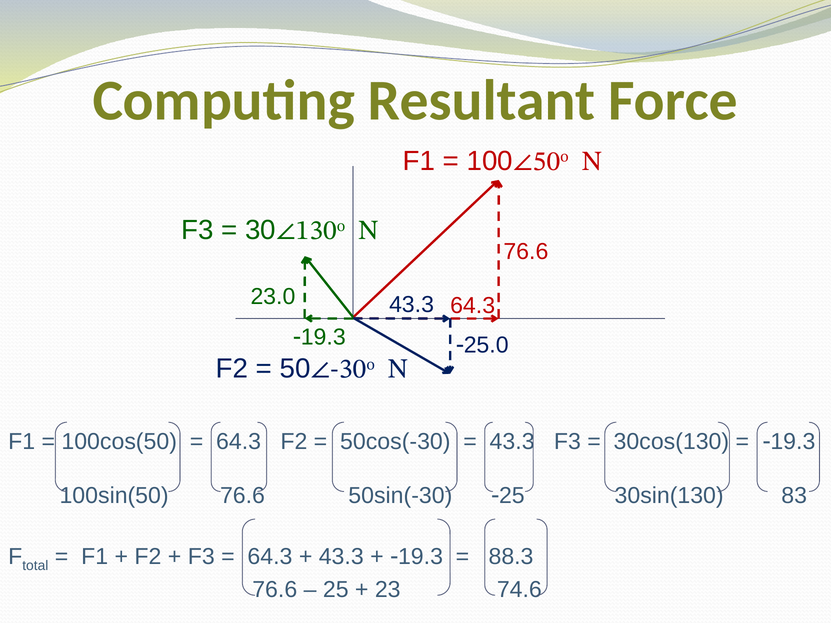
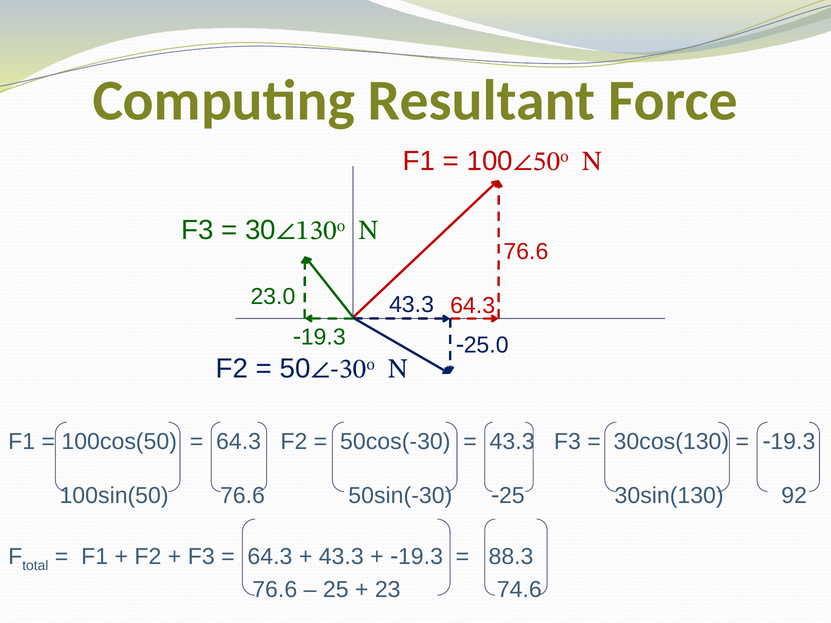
83: 83 -> 92 (794, 496)
